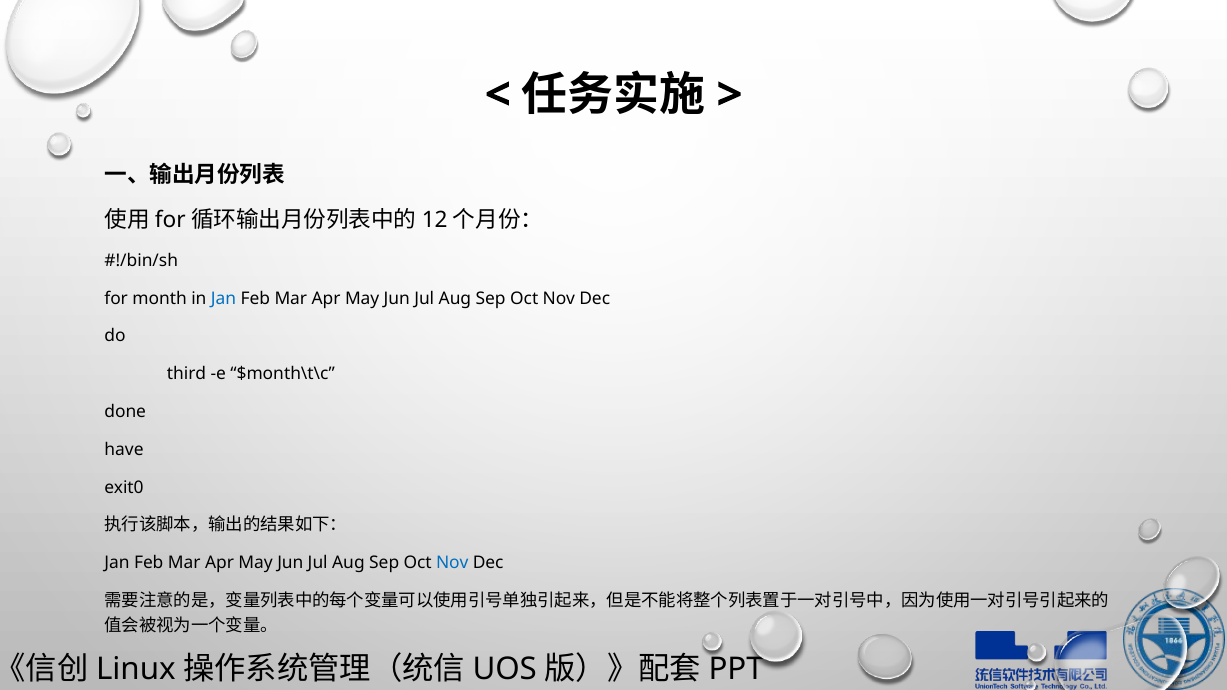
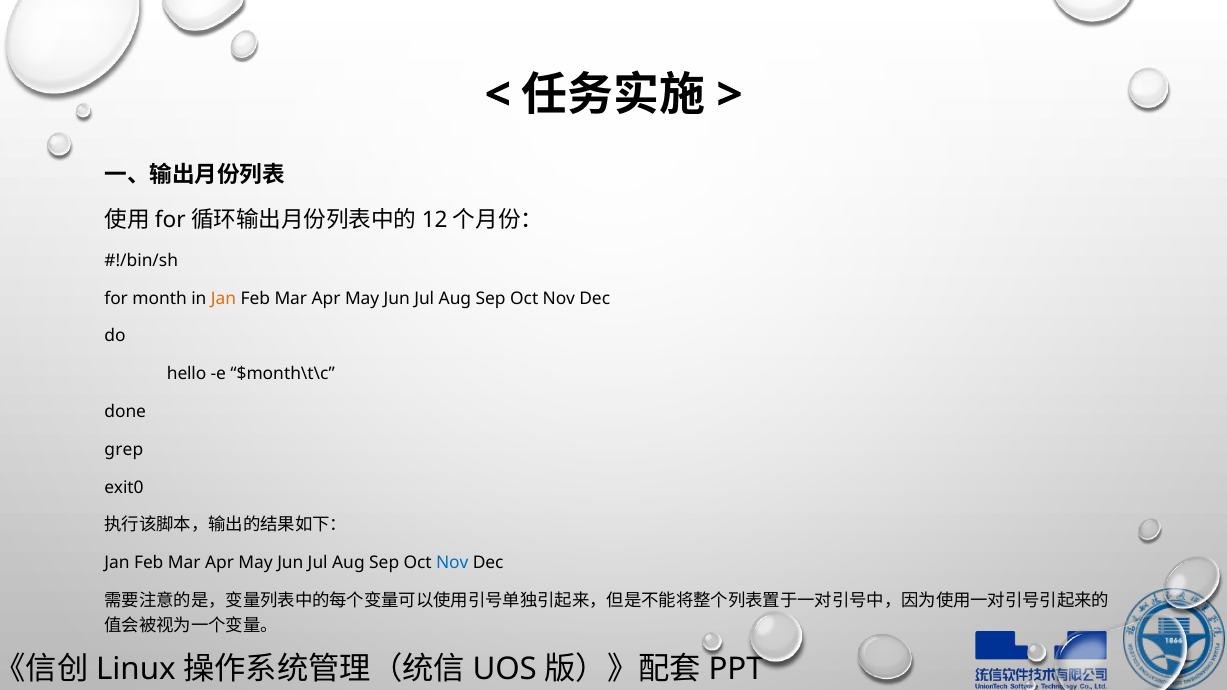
Jan colour: blue -> orange (224, 298)
third: third -> hello (187, 374)
have: have -> grep (124, 450)
